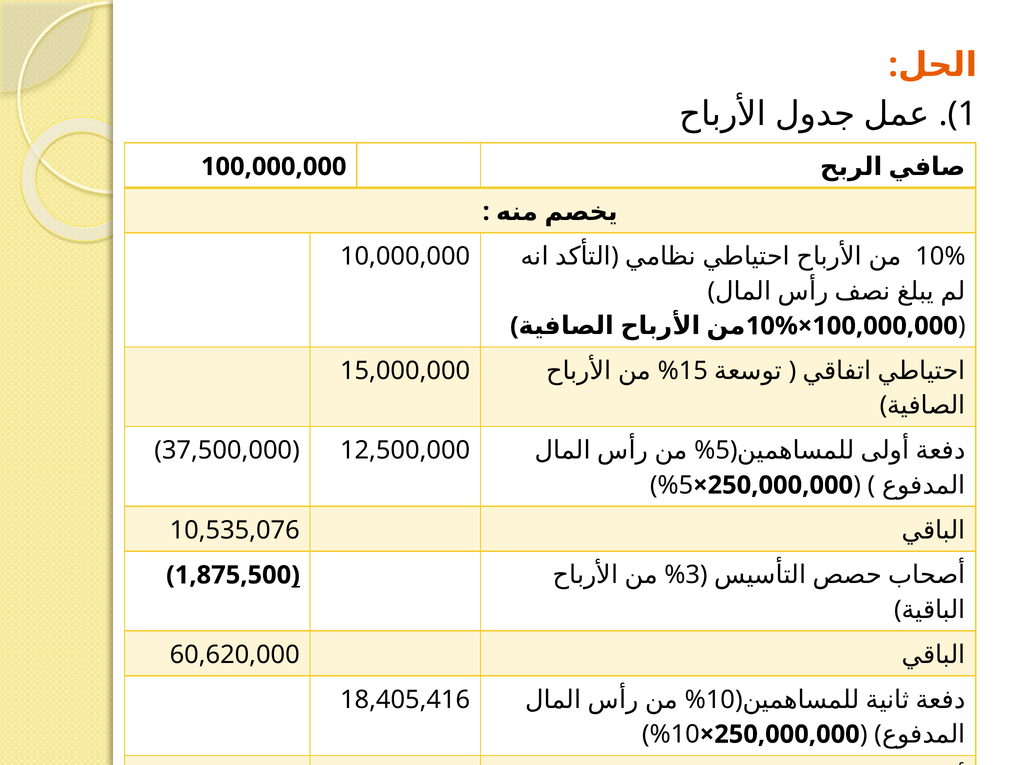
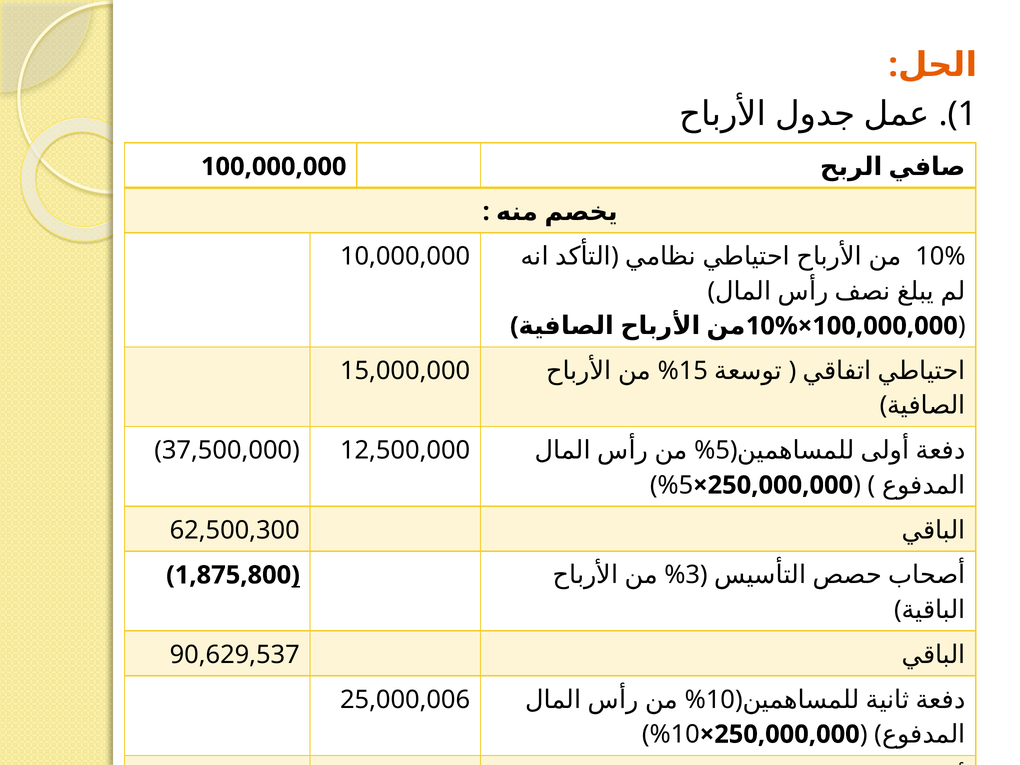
10,535,076: 10,535,076 -> 62,500,300 (235, 530)
1,875,500: 1,875,500 -> 1,875,800 (233, 575)
60,620,000: 60,620,000 -> 90,629,537 (235, 655)
18,405,416: 18,405,416 -> 25,000,006 (405, 700)
